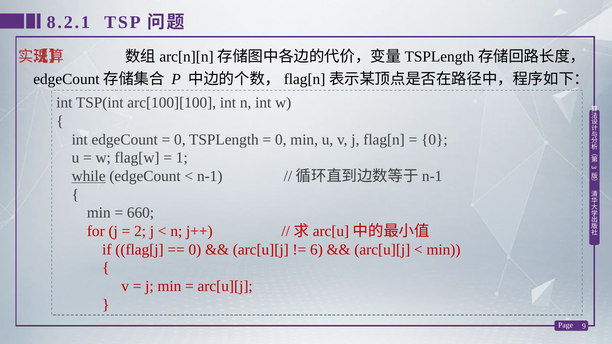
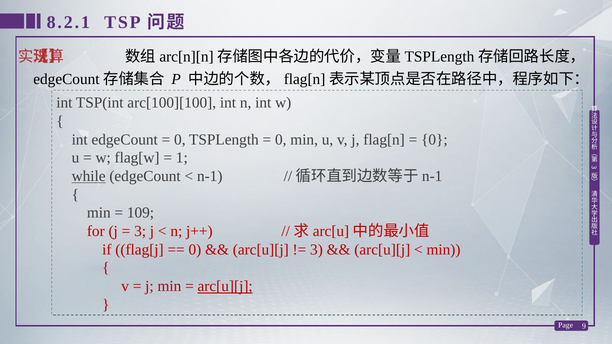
660: 660 -> 109 (141, 213)
2: 2 -> 3 (140, 231)
6: 6 -> 3 (316, 250)
arc[u][j underline: none -> present (225, 286)
